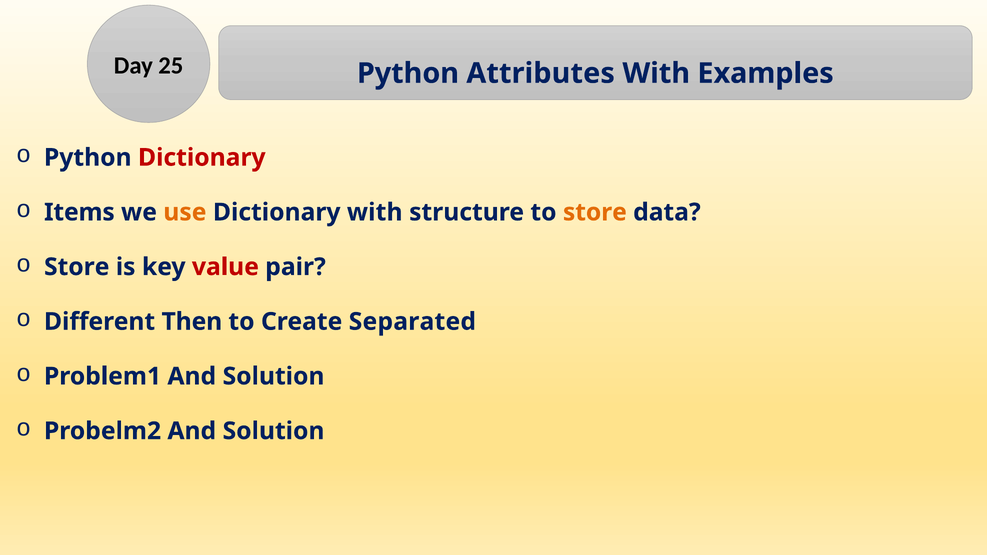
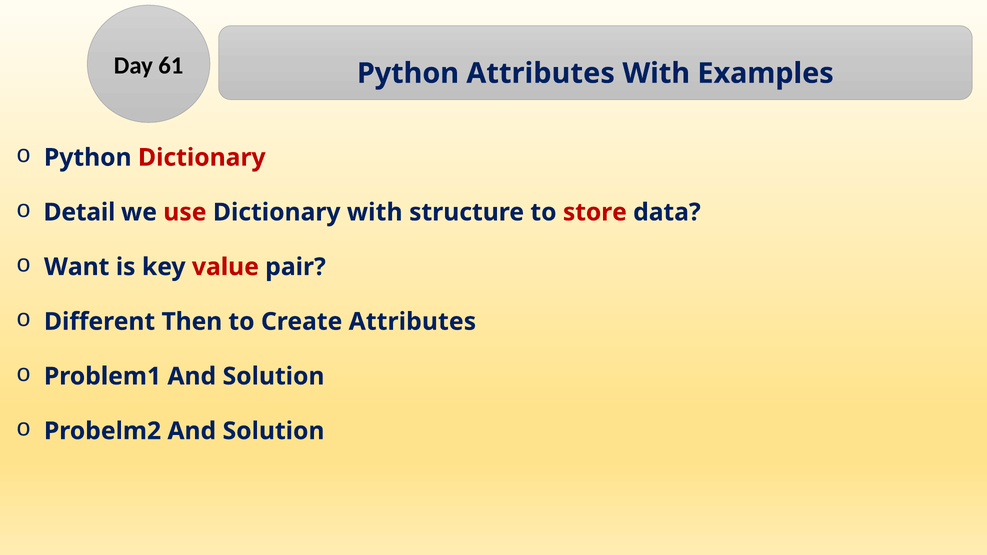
25: 25 -> 61 (171, 66)
Items: Items -> Detail (79, 212)
use colour: orange -> red (185, 212)
store colour: orange -> red (595, 212)
Store: Store -> Want (77, 267)
Create Separated: Separated -> Attributes (412, 322)
